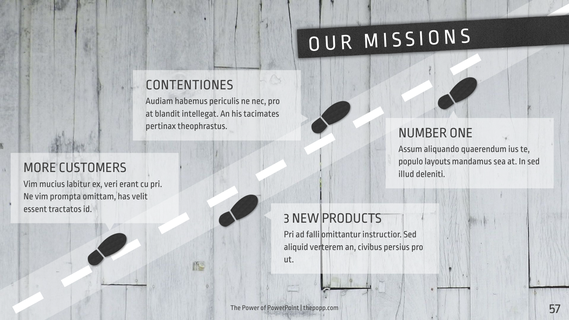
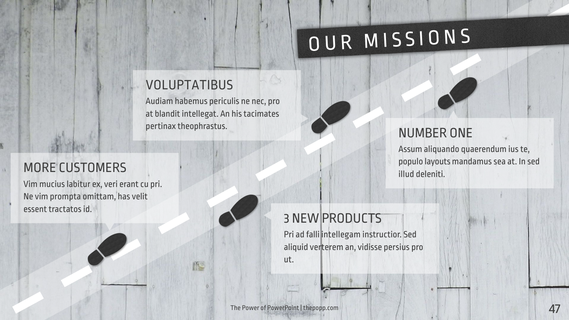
CONTENTIONES: CONTENTIONES -> VOLUPTATIBUS (189, 85)
omittantur: omittantur -> intellegam (341, 234)
civibus: civibus -> vidisse (370, 247)
57: 57 -> 47 (555, 308)
